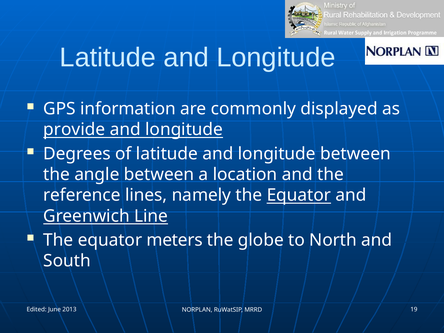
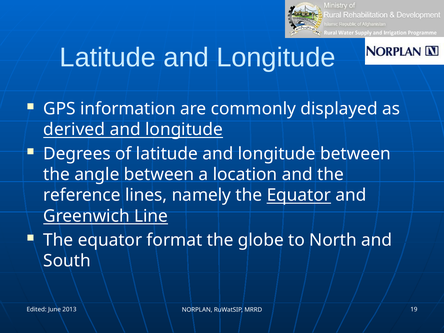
provide: provide -> derived (74, 130)
meters: meters -> format (174, 240)
